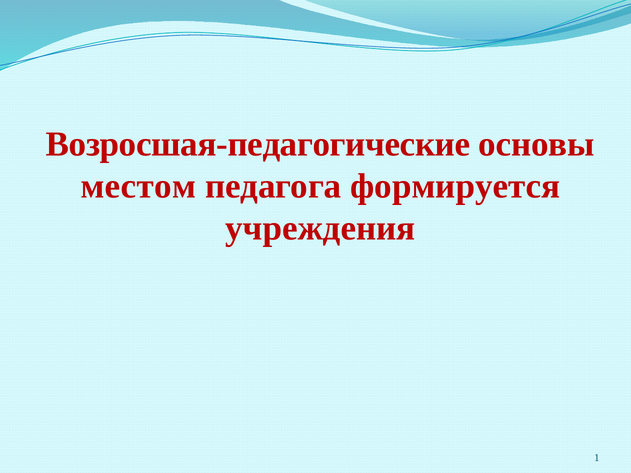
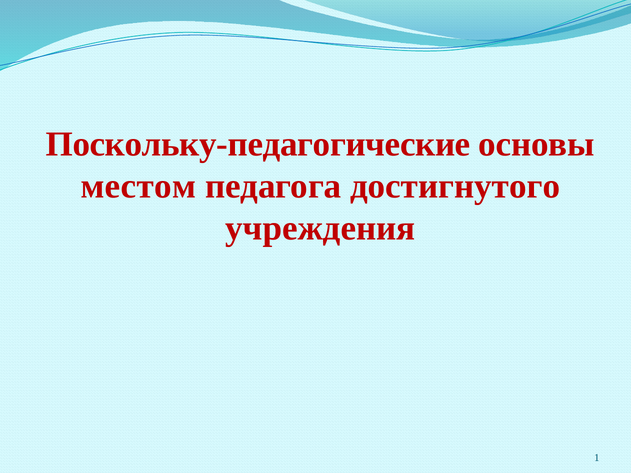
Возросшая-педагогические: Возросшая-педагогические -> Поскольку-педагогические (258, 144)
формируется: формируется -> достигнутого (455, 186)
